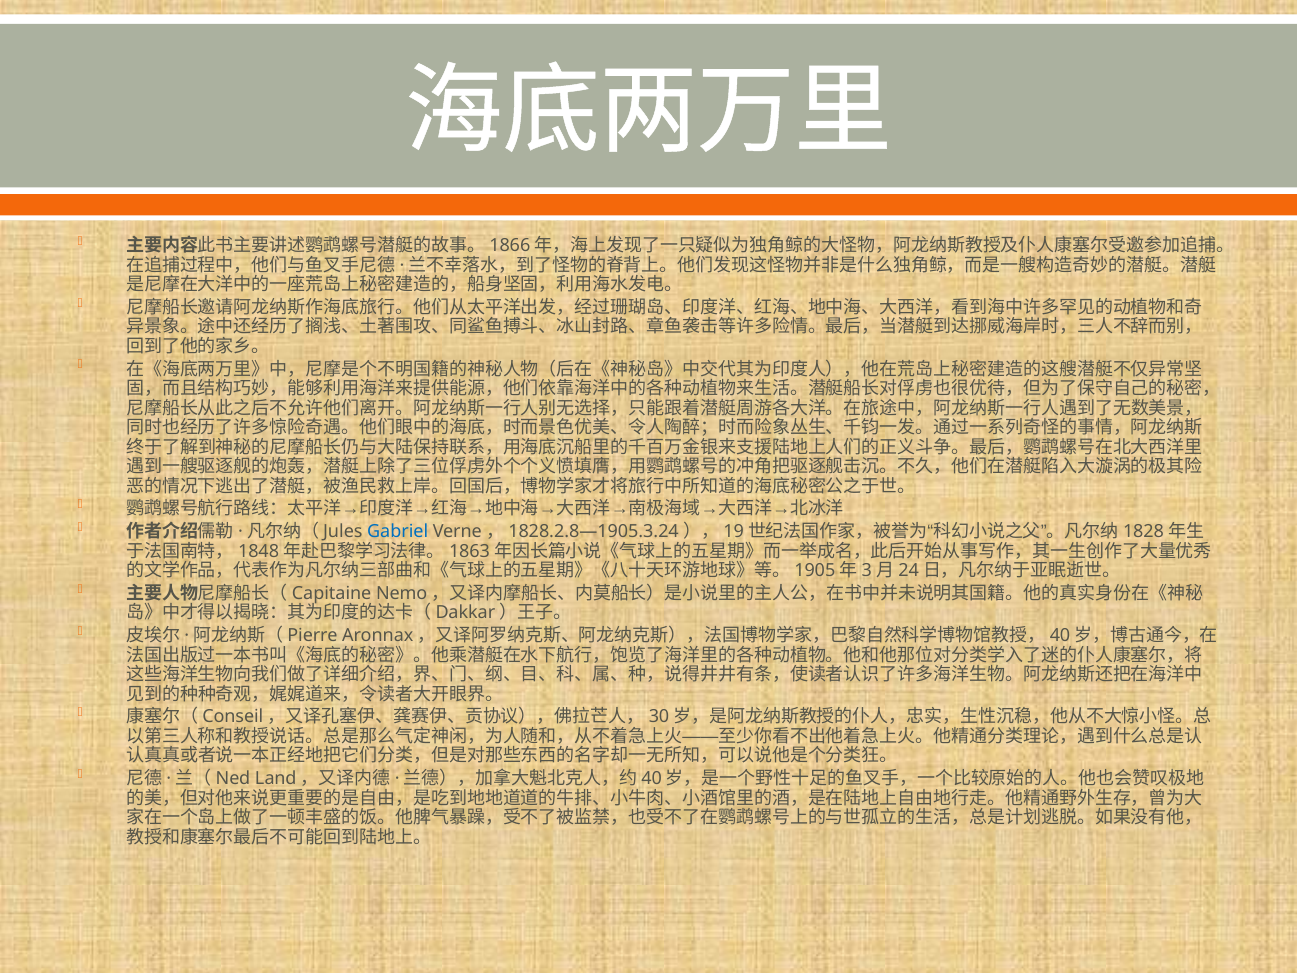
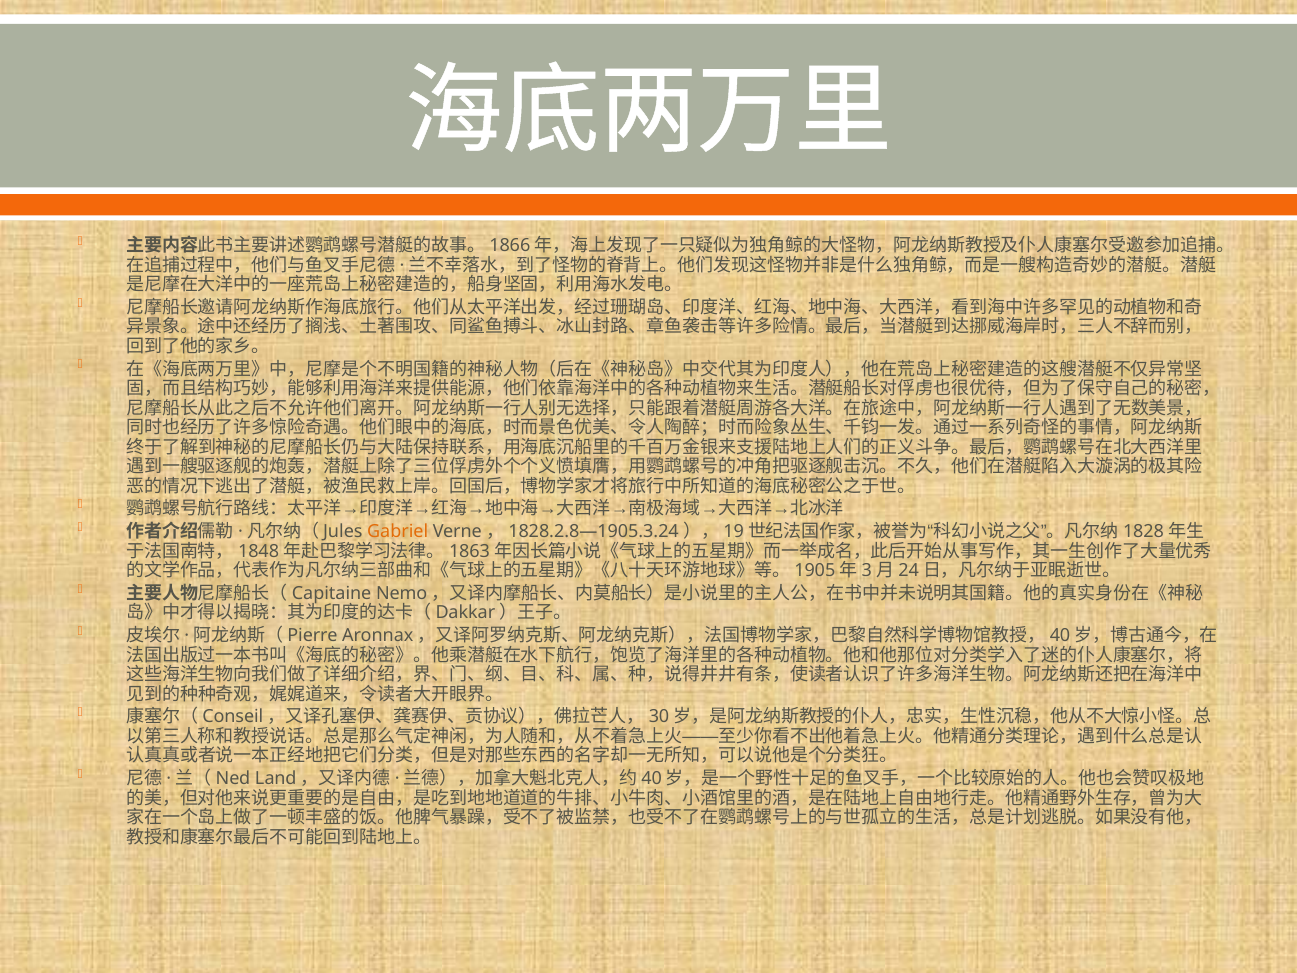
Gabriel colour: blue -> orange (398, 531)
